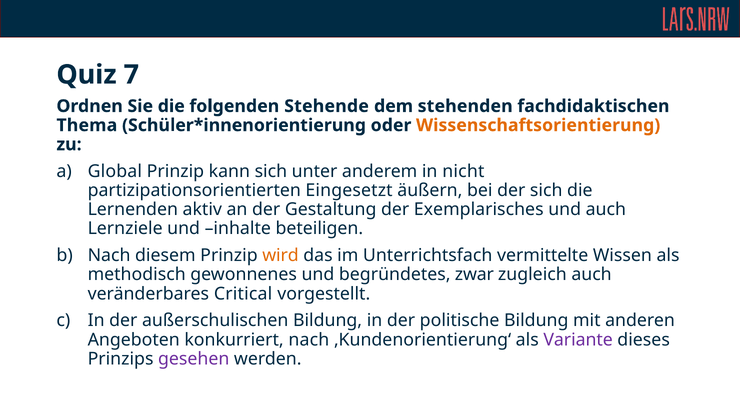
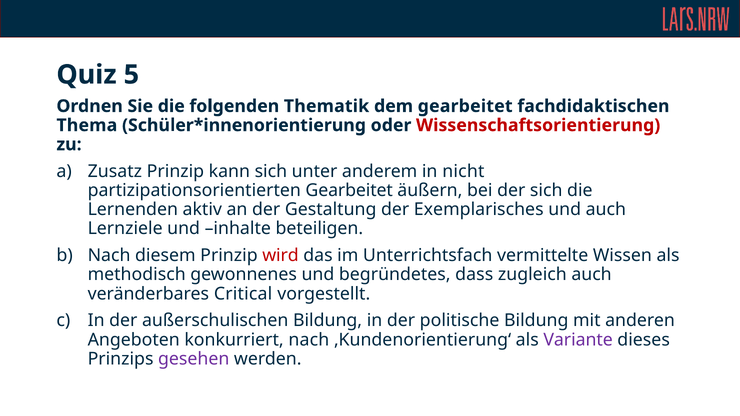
7: 7 -> 5 (131, 75)
Stehende: Stehende -> Thematik (327, 106)
dem stehenden: stehenden -> gearbeitet (465, 106)
Wissenschaftsorientierung colour: orange -> red (538, 125)
Global: Global -> Zusatz (115, 171)
partizipationsorientierten Eingesetzt: Eingesetzt -> Gearbeitet (349, 190)
wird colour: orange -> red (281, 256)
zwar: zwar -> dass (474, 275)
